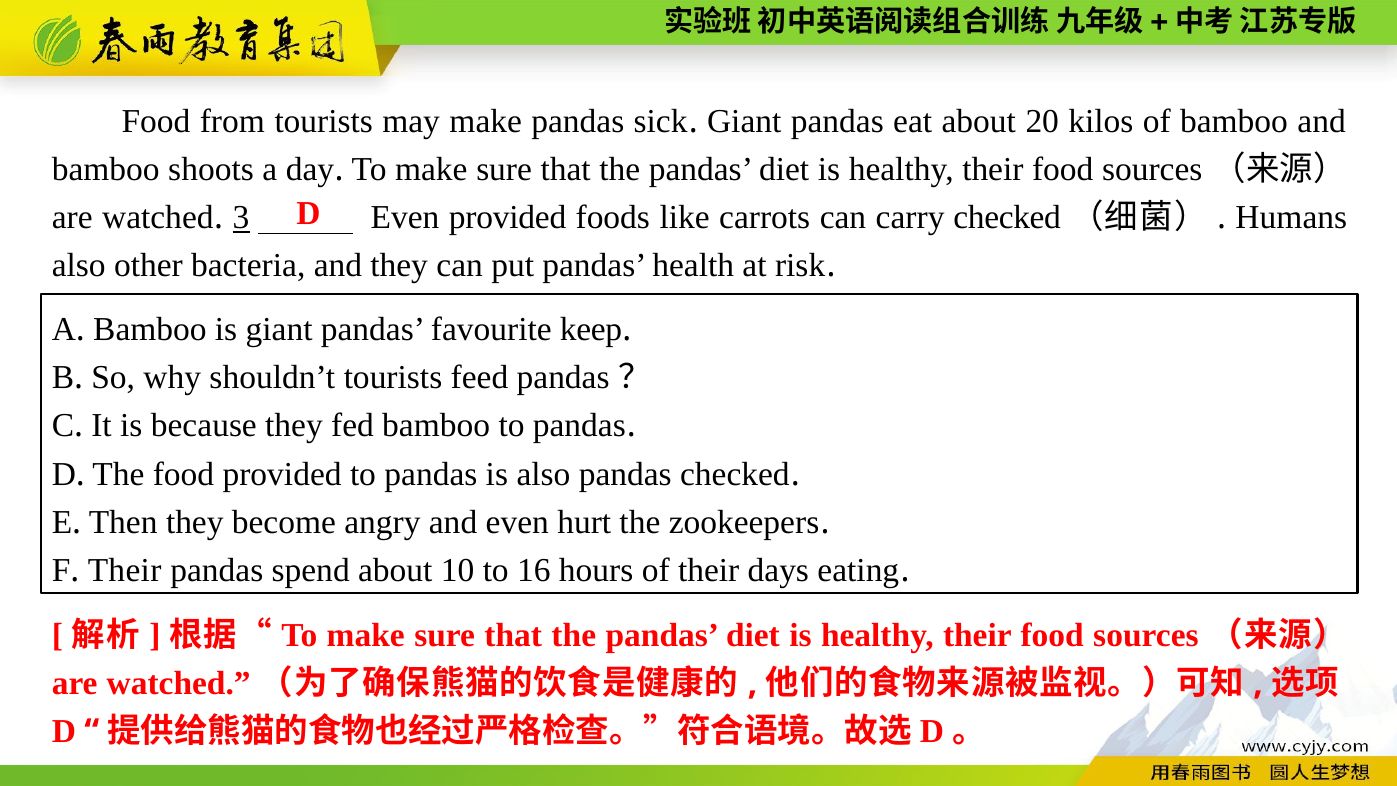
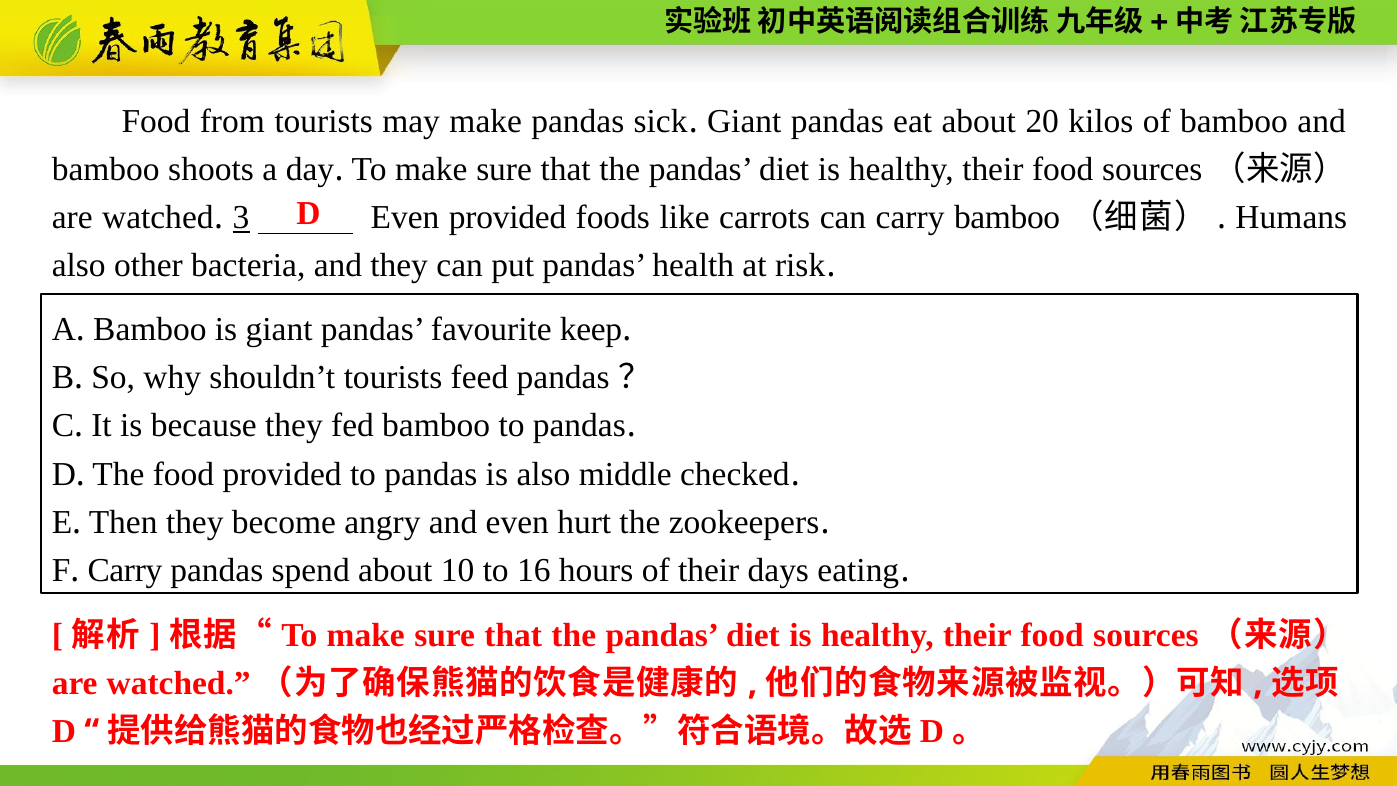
carry checked: checked -> bamboo (1007, 217)
also pandas: pandas -> middle (625, 474)
Their: Their -> Carry (125, 570)
